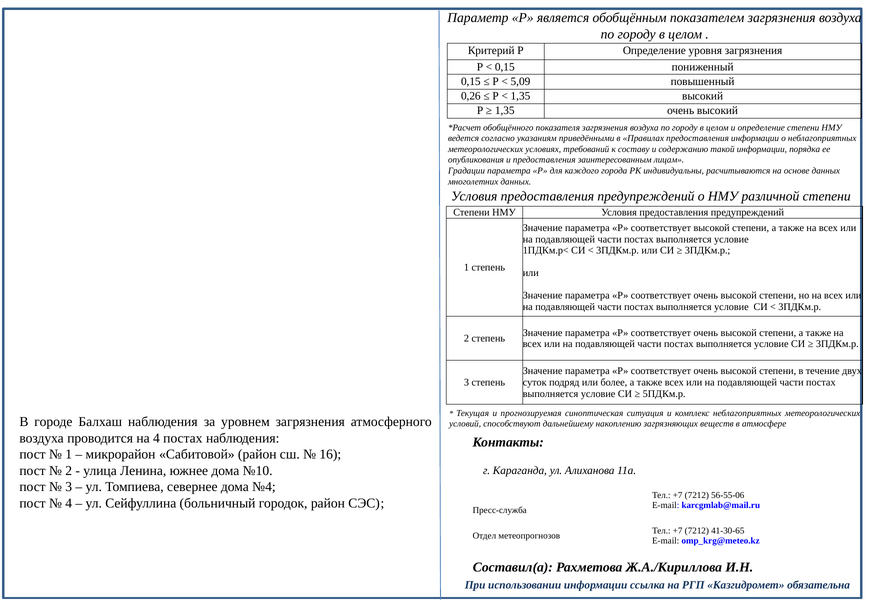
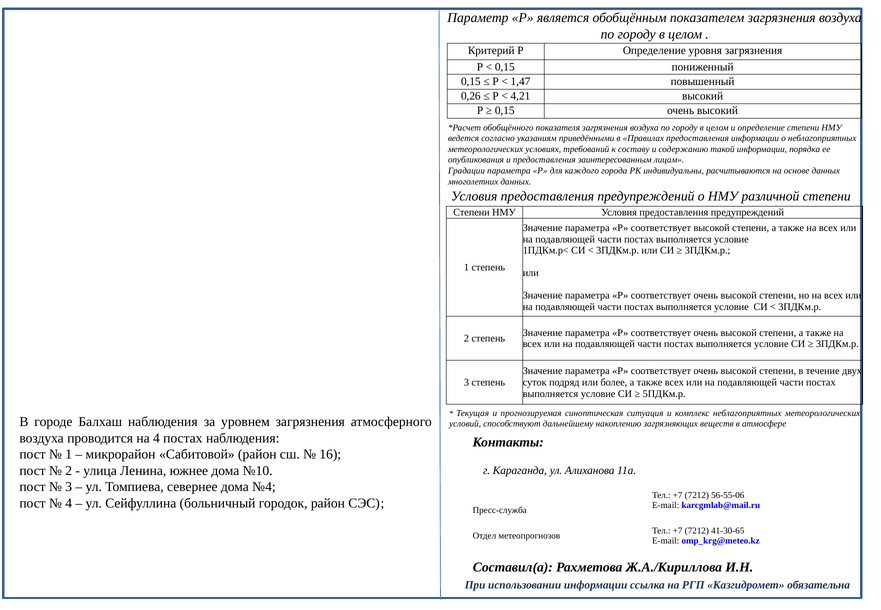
5,09: 5,09 -> 1,47 (520, 82)
1,35: 1,35 -> 4,21 (520, 96)
1,35: 1,35 -> 0,15 (505, 111)
